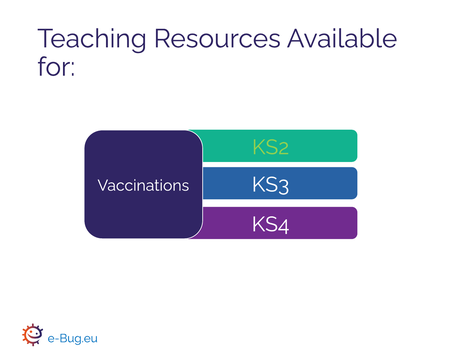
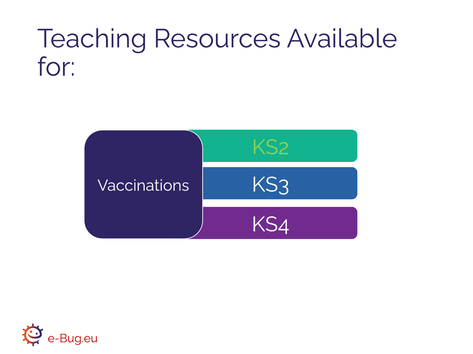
e-Bug.eu colour: blue -> red (73, 339)
